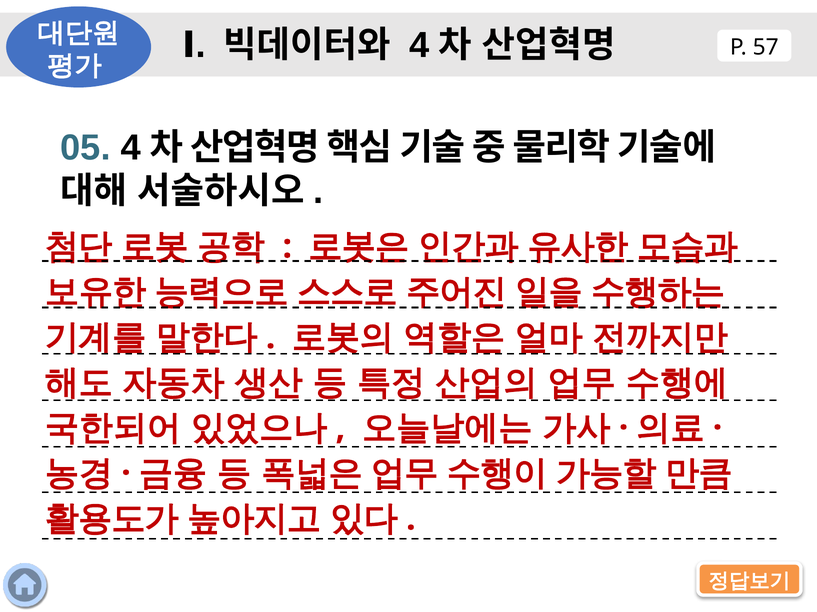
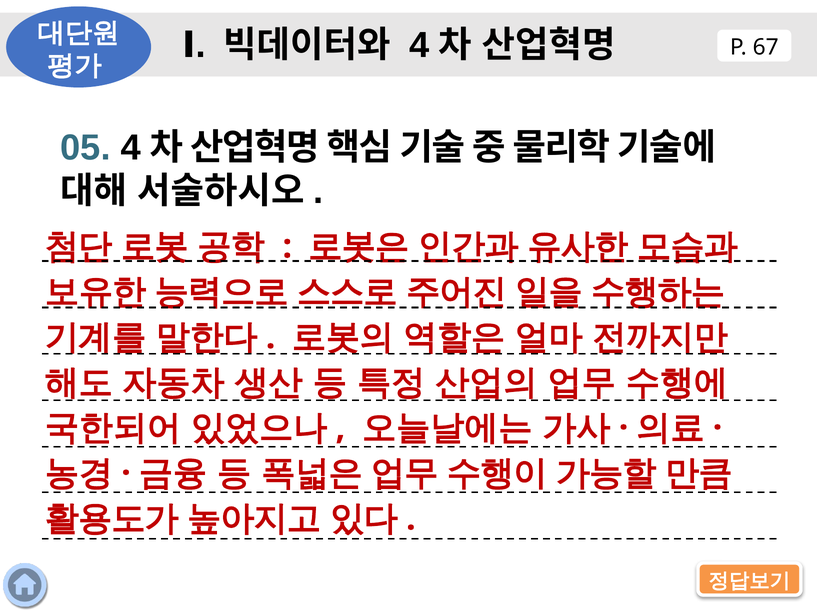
57: 57 -> 67 (766, 47)
